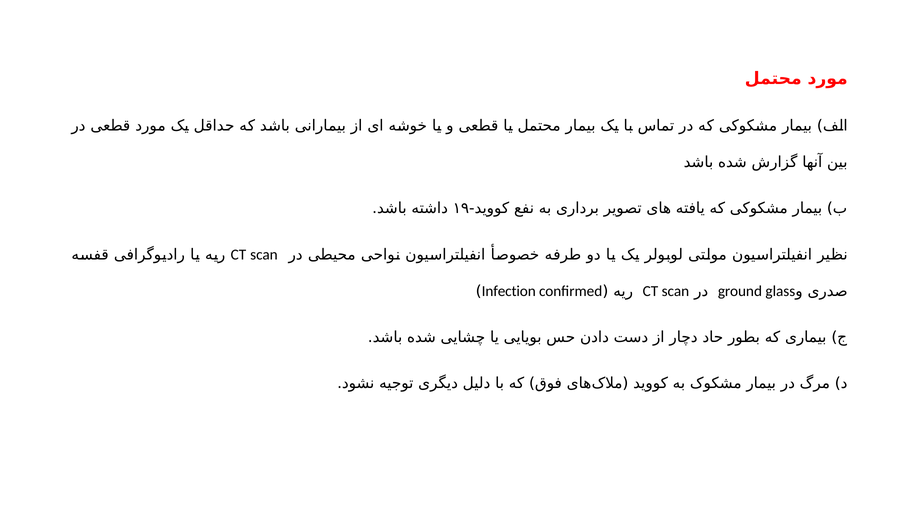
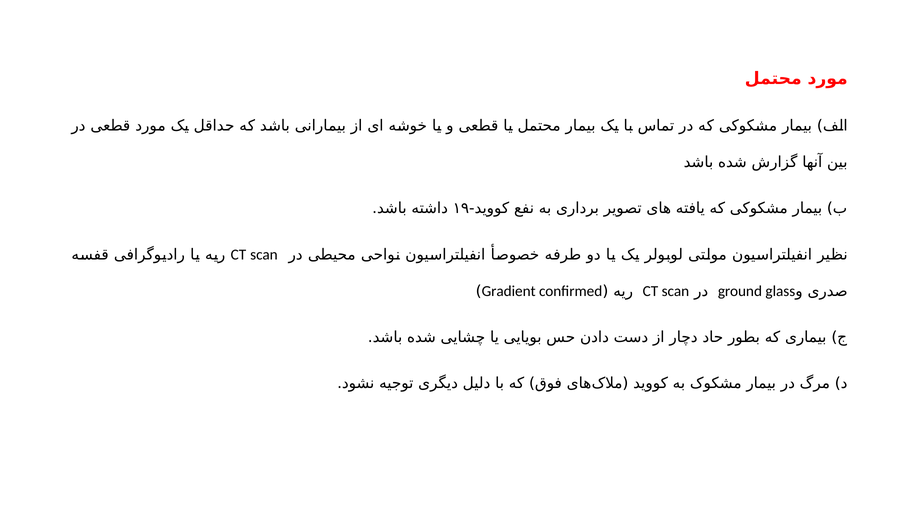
Infection: Infection -> Gradient (509, 291)
